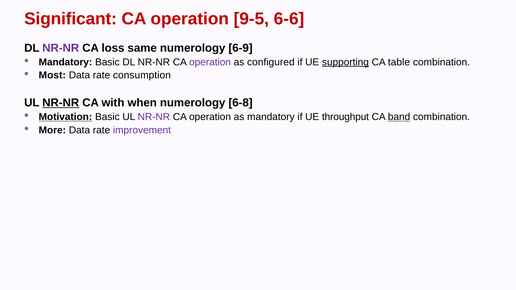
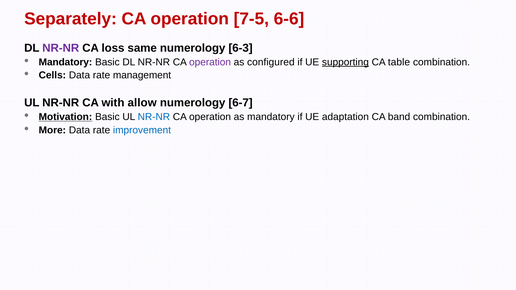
Significant: Significant -> Separately (71, 19)
9-5: 9-5 -> 7-5 (251, 19)
6-9: 6-9 -> 6-3 (241, 48)
Most: Most -> Cells (52, 75)
consumption: consumption -> management (142, 75)
NR-NR underline: present -> none (61, 103)
when: when -> allow (142, 103)
6-8: 6-8 -> 6-7 (241, 103)
NR-NR colour: purple -> blue (154, 117)
throughput: throughput -> adaptation (345, 117)
band underline: present -> none (399, 117)
improvement colour: purple -> blue (142, 130)
